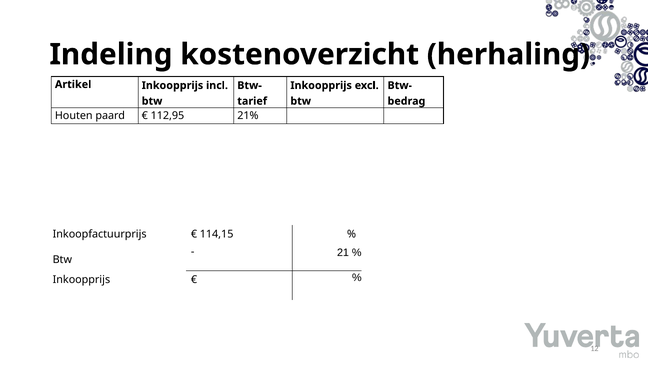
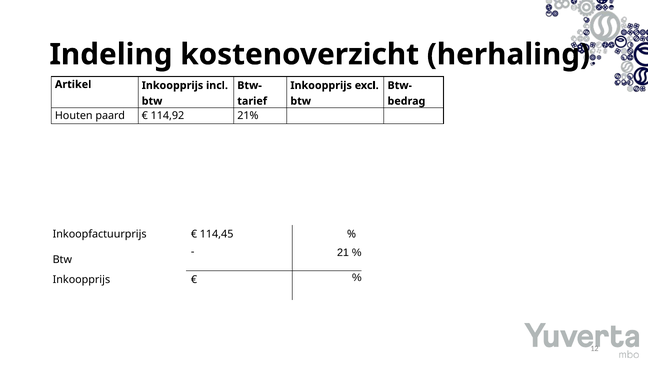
112,95: 112,95 -> 114,92 (167, 116)
114,15: 114,15 -> 114,45 (217, 234)
